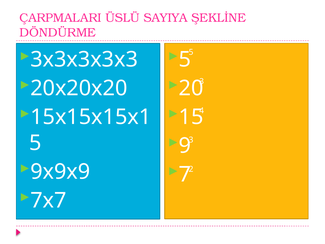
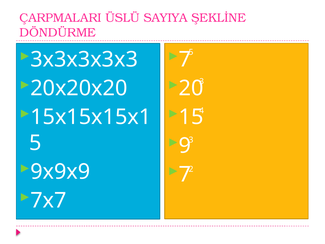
5: 5 -> 7 (185, 59)
